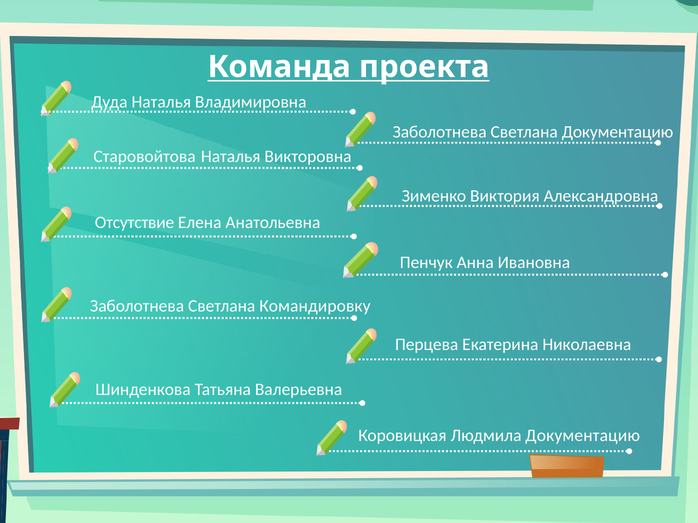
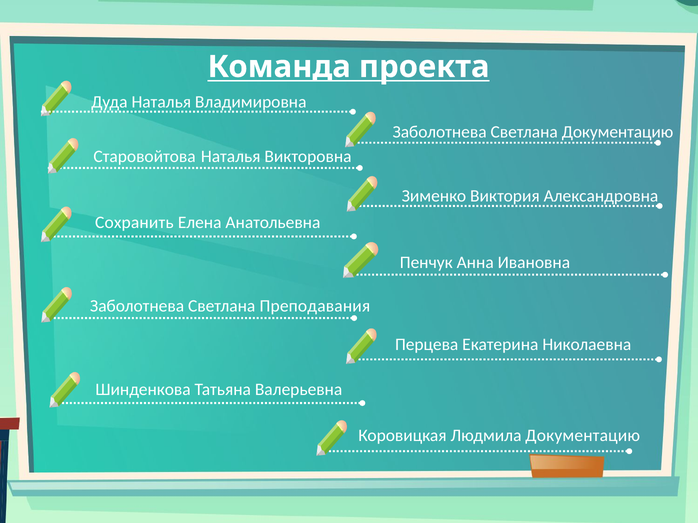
Отсутствие: Отсутствие -> Сохранить (134, 223)
Командировку: Командировку -> Преподавания (315, 306)
